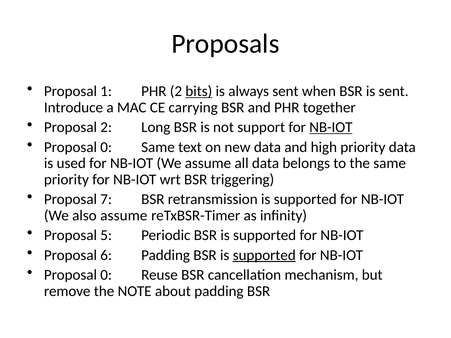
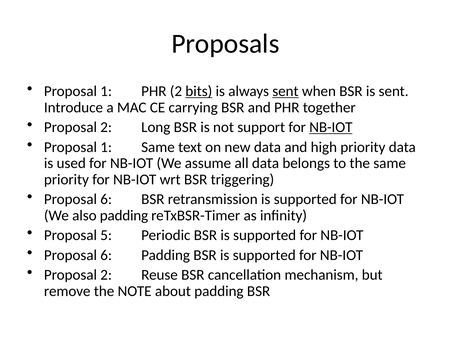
sent underline: none -> present (285, 91)
0: 0 -> 1 (106, 147)
7: 7 -> 6 (106, 199)
also assume: assume -> padding (124, 216)
supported underline: present -> none (264, 255)
0: 0 -> 2 (106, 275)
